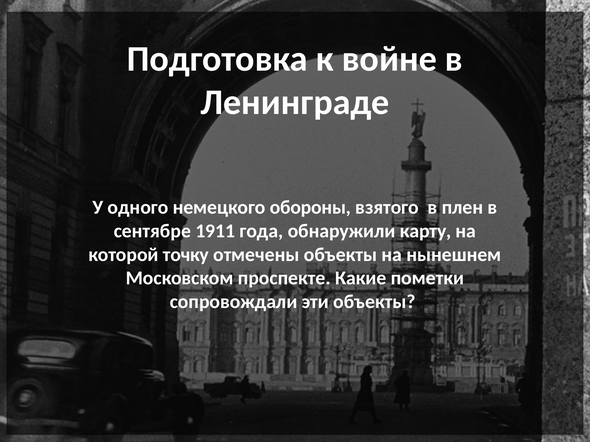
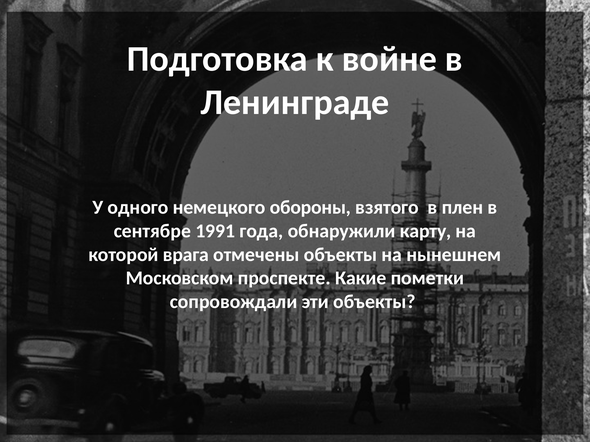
1911: 1911 -> 1991 (215, 231)
точку: точку -> врага (186, 255)
